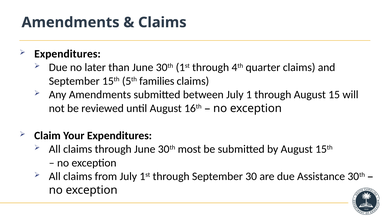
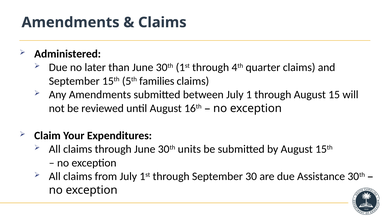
Expenditures: Expenditures -> Administered (68, 54)
most: most -> units (189, 149)
